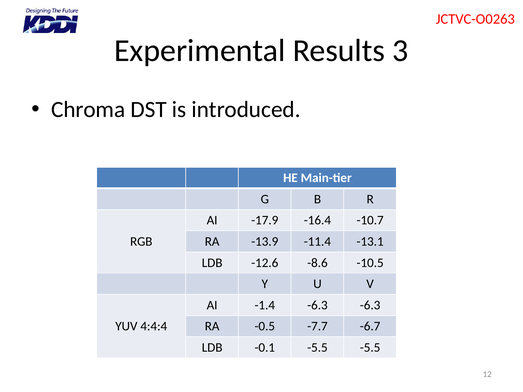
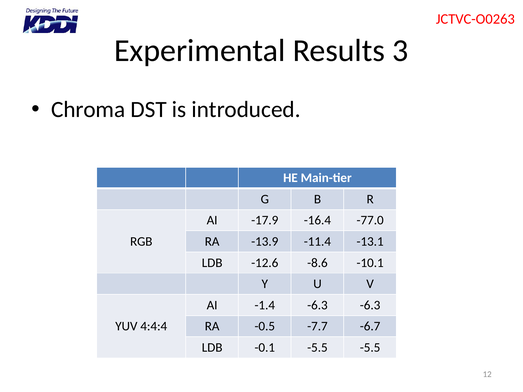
-10.7: -10.7 -> -77.0 (370, 220)
-10.5: -10.5 -> -10.1 (370, 263)
